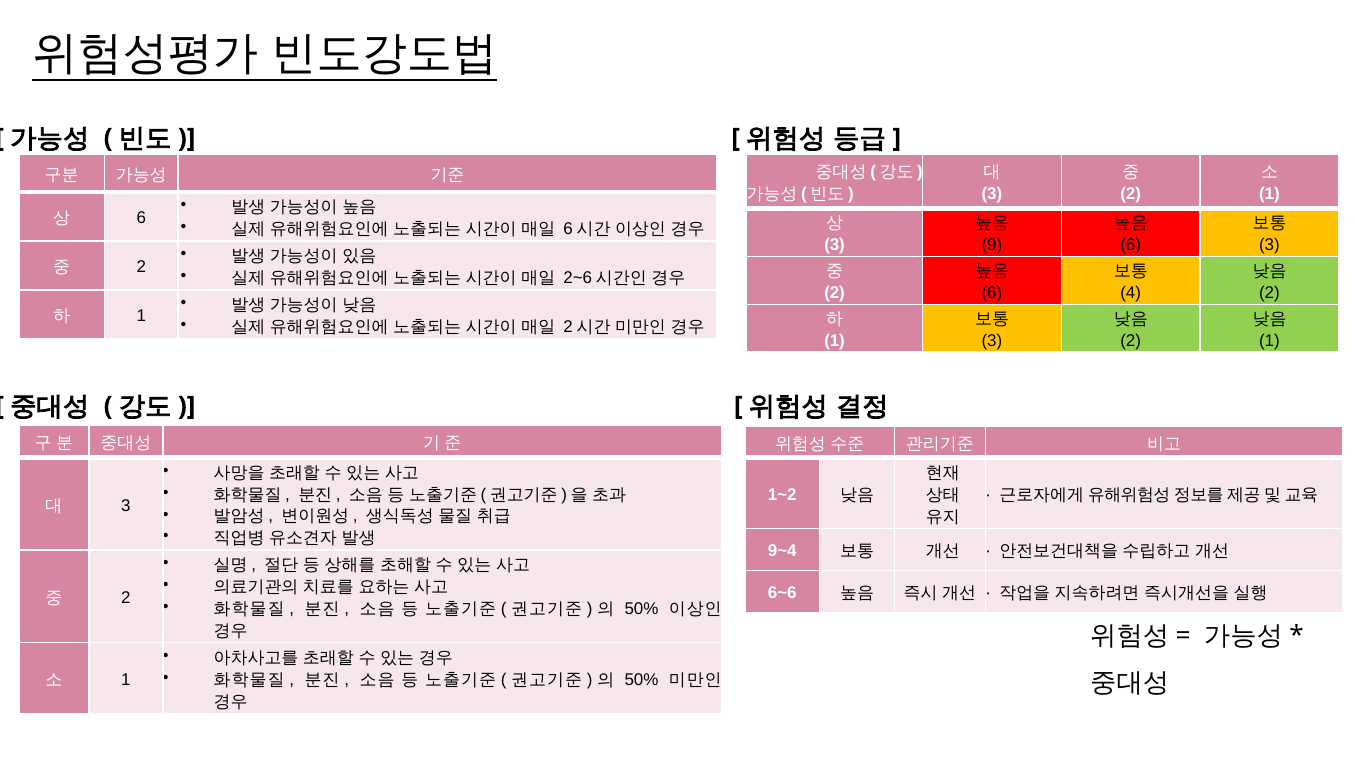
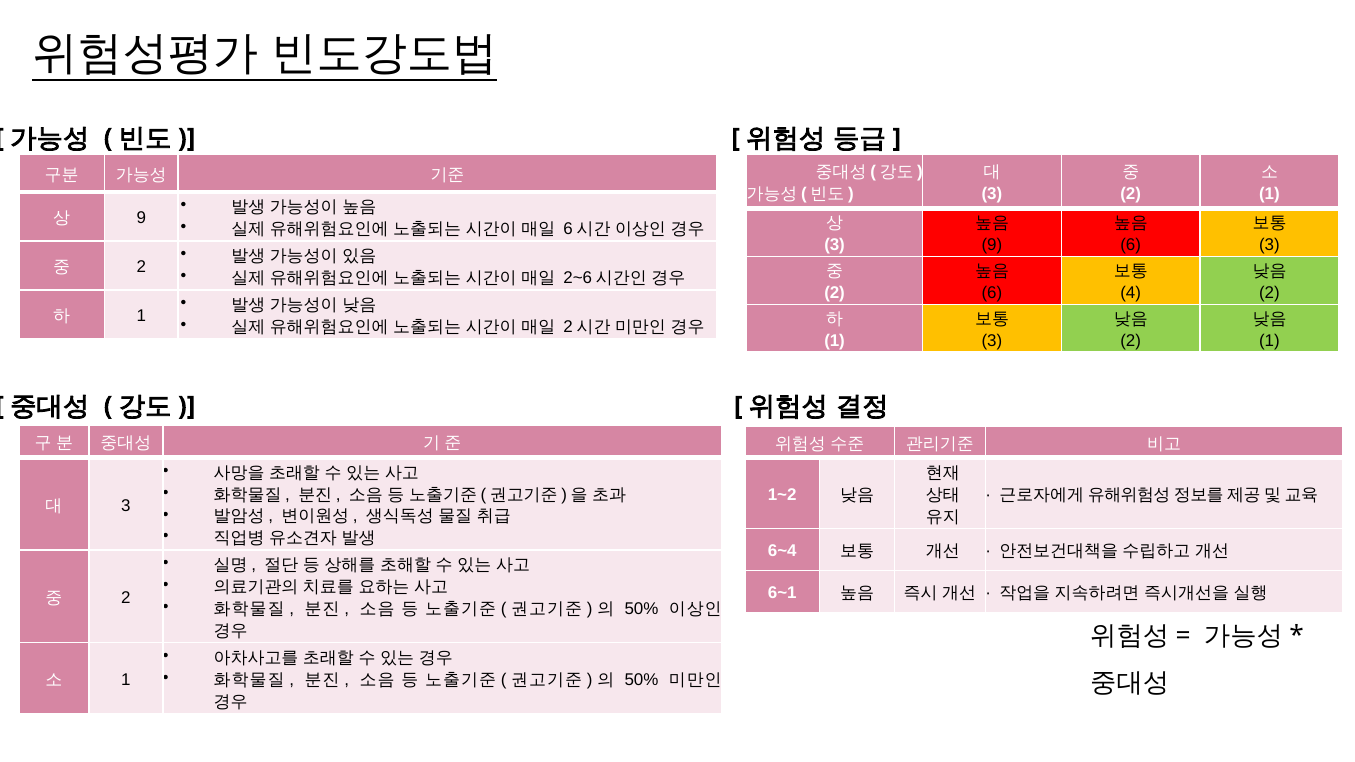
6: 6 -> 9 (141, 218)
9~4: 9~4 -> 6~4 (782, 551)
6~6: 6~6 -> 6~1 (782, 593)
